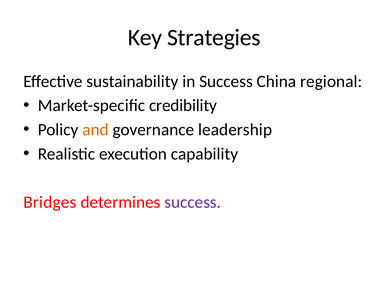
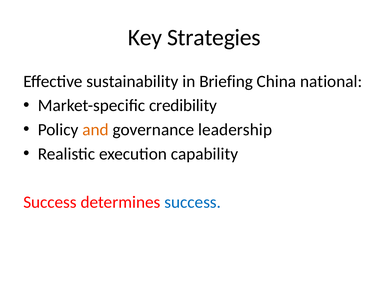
in Success: Success -> Briefing (226, 81)
regional: regional -> national (331, 81)
Bridges: Bridges -> Success (50, 202)
success colour: purple -> blue (193, 202)
